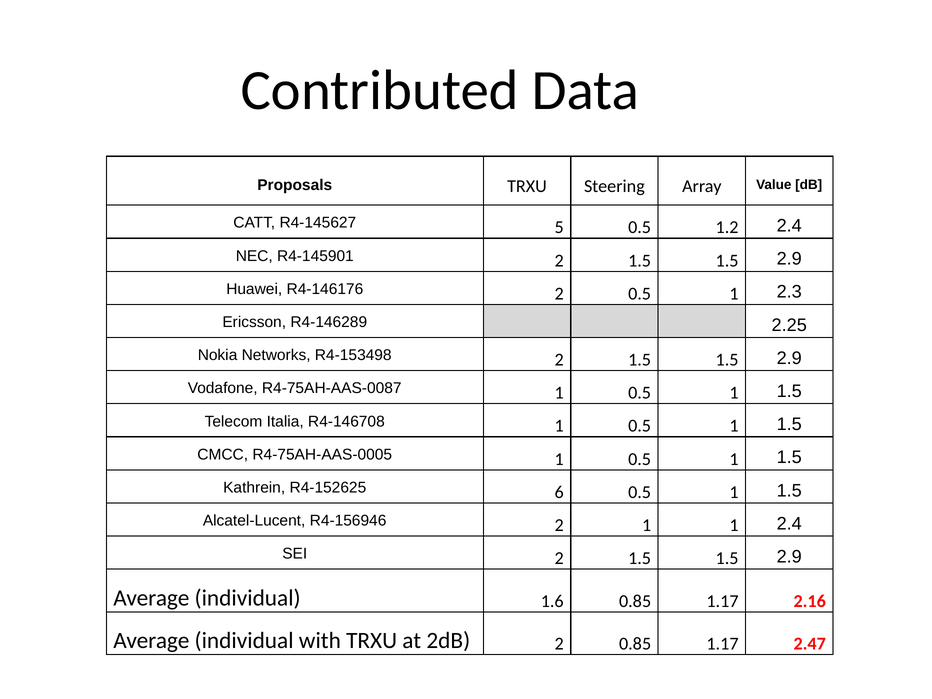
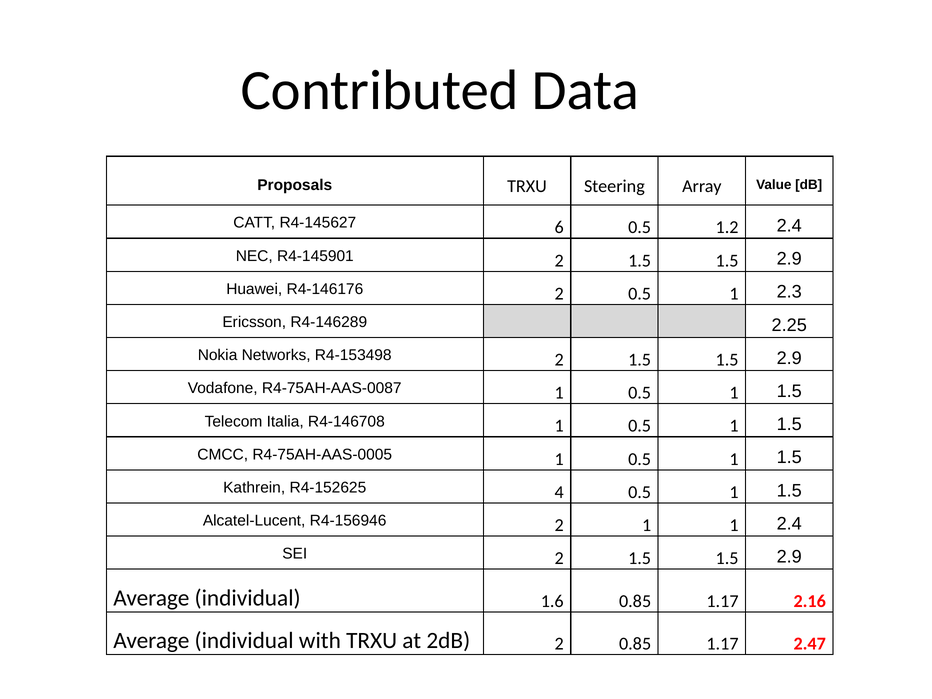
5: 5 -> 6 (559, 227)
6: 6 -> 4 (559, 492)
